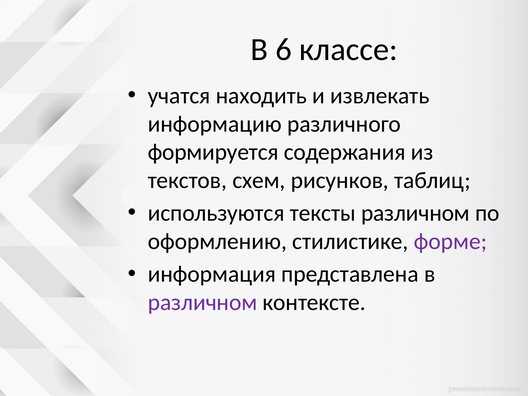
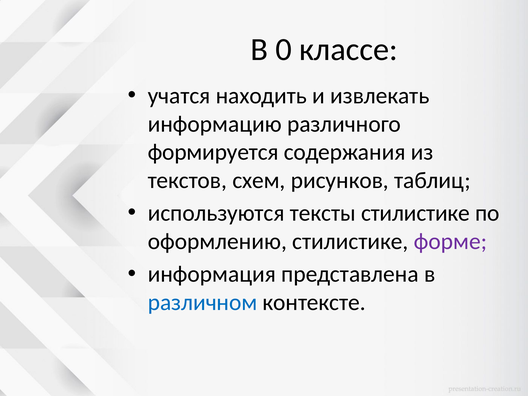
6: 6 -> 0 (284, 49)
тексты различном: различном -> стилистике (415, 213)
различном colour: purple -> blue (203, 302)
